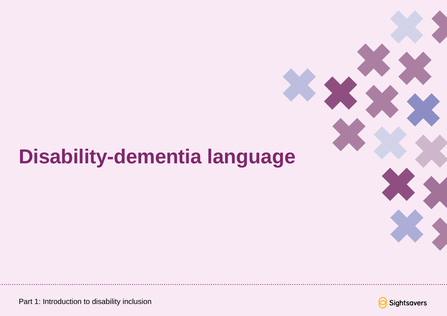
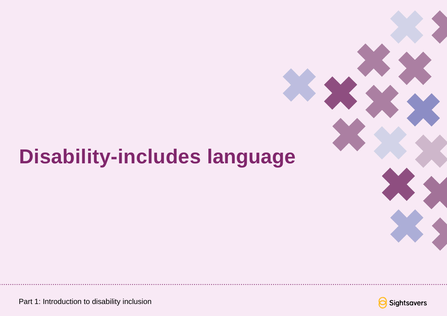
Disability-dementia: Disability-dementia -> Disability-includes (110, 157)
